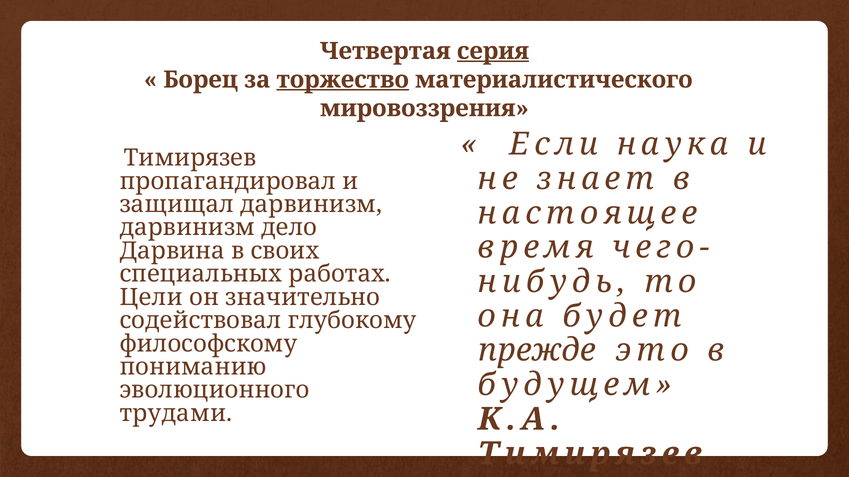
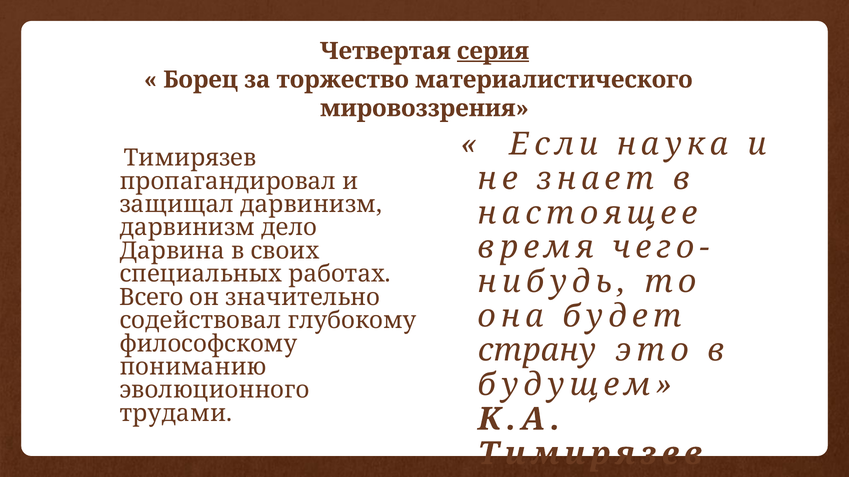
торжество underline: present -> none (343, 80)
Цели: Цели -> Всего (152, 298)
прежде: прежде -> страну (537, 351)
